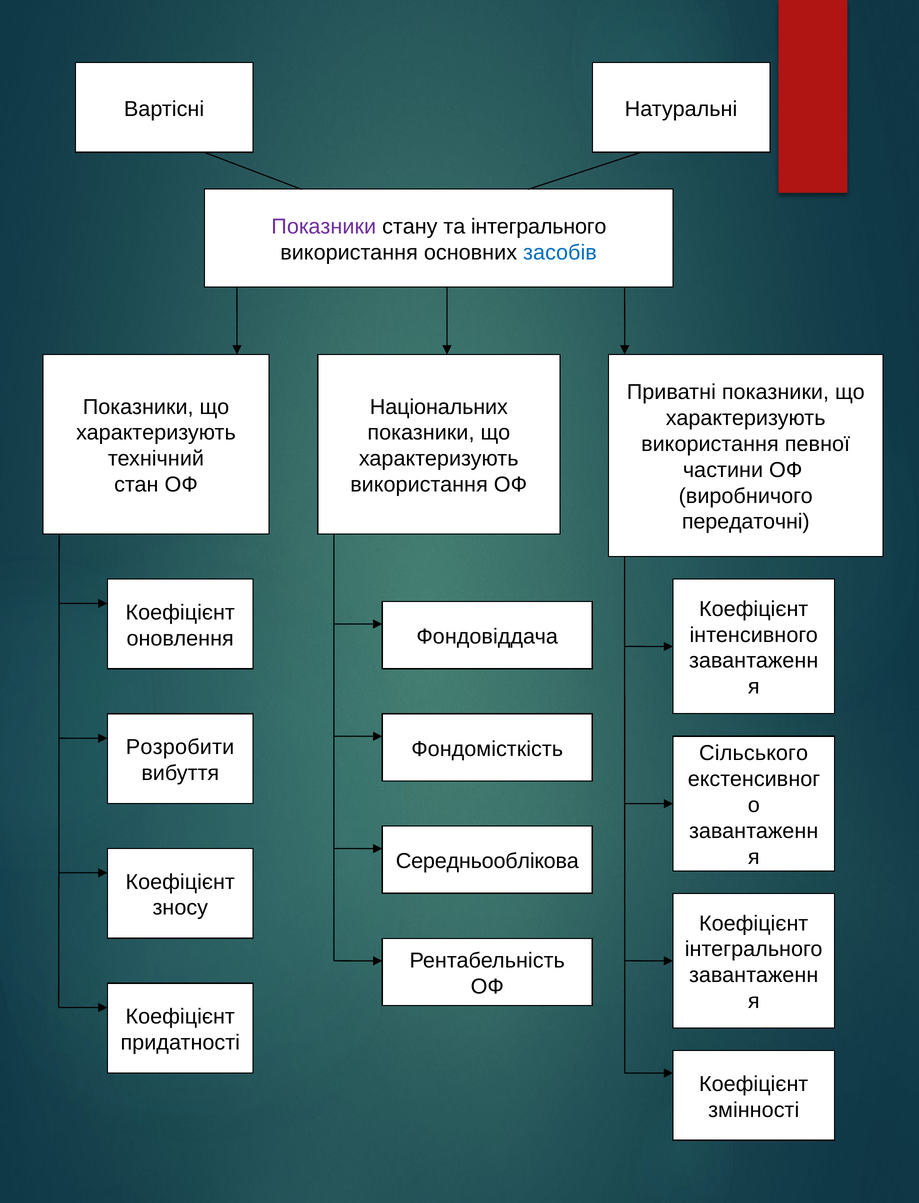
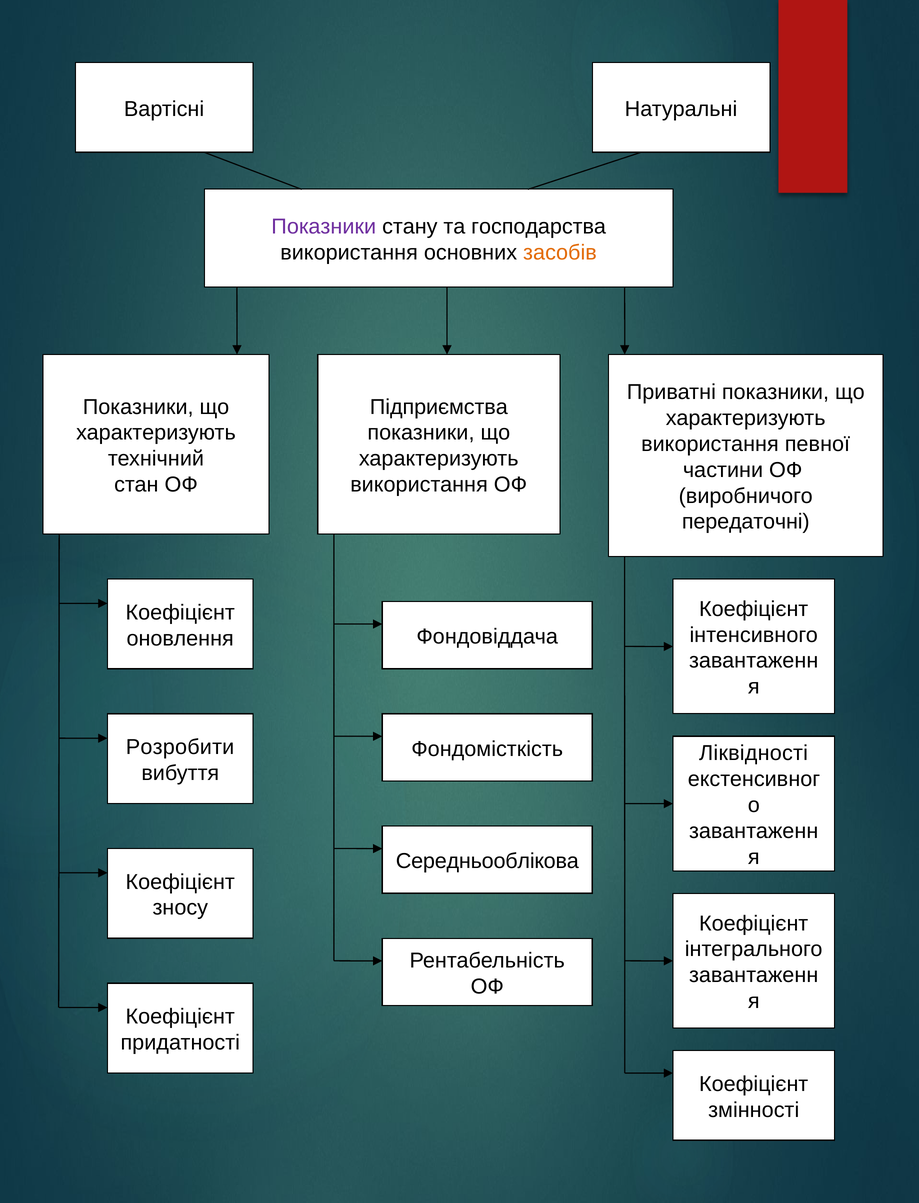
та інтегрального: інтегрального -> господарства (539, 227)
засобів colour: blue -> orange (560, 253)
Національних: Національних -> Підприємства (439, 407)
Сільського: Сільського -> Ліквідності (754, 754)
